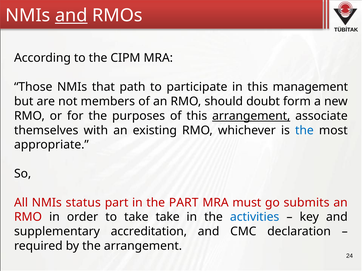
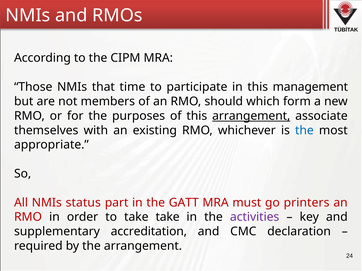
and underline: present -> none (71, 16)
path: path -> time (132, 87)
doubt: doubt -> which (263, 102)
the PART: PART -> GATT (184, 203)
submits: submits -> printers (307, 203)
activities colour: blue -> purple (255, 217)
